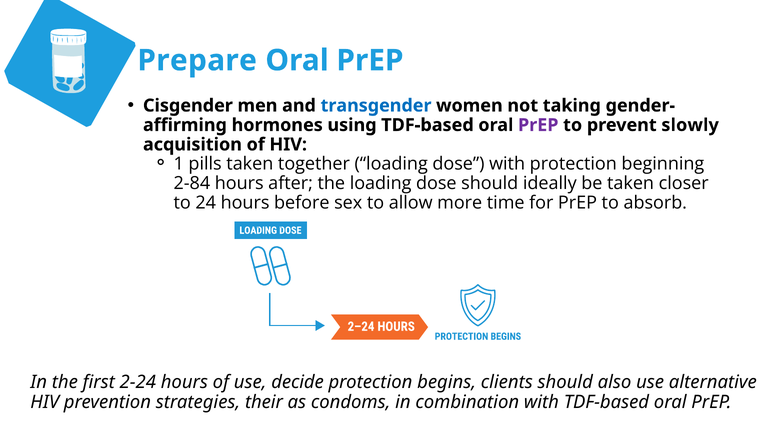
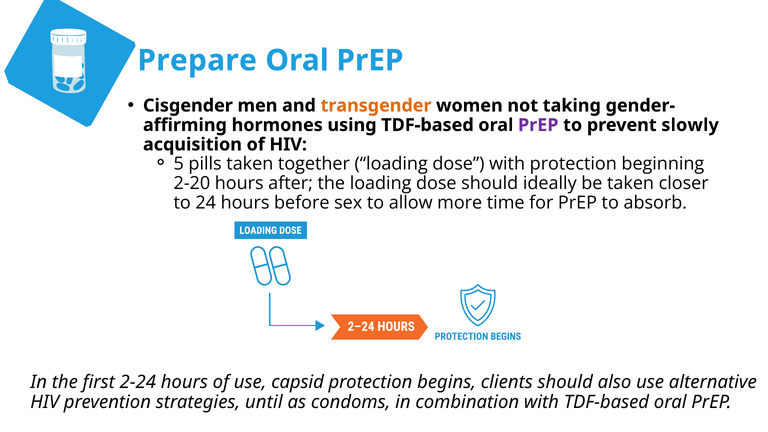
transgender colour: blue -> orange (376, 106)
1: 1 -> 5 (179, 164)
2-84: 2-84 -> 2-20 (192, 183)
decide: decide -> capsid (298, 382)
their: their -> until (264, 402)
